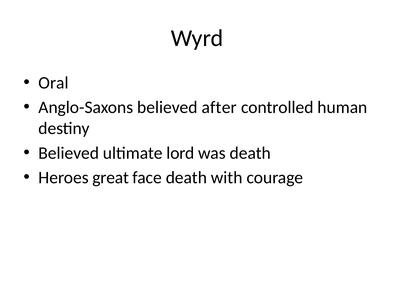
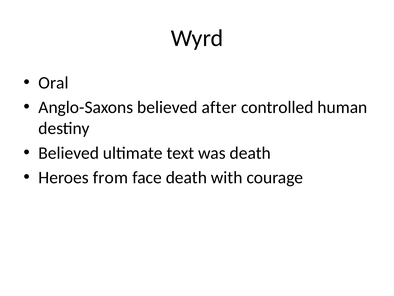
lord: lord -> text (180, 153)
great: great -> from (110, 177)
